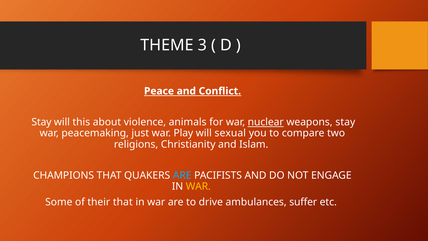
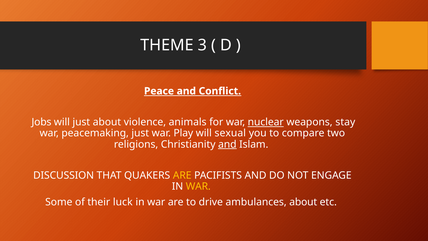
Stay: Stay -> Jobs (41, 122)
will this: this -> just (81, 122)
and underline: none -> present (227, 144)
CHAMPIONS: CHAMPIONS -> DISCUSSION (64, 175)
ARE colour: light blue -> yellow (182, 175)
their that: that -> luck (123, 202)
ambulances suffer: suffer -> about (303, 202)
